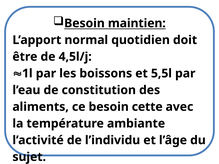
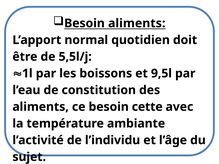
Besoin maintien: maintien -> aliments (137, 23)
4,5l/j: 4,5l/j -> 5,5l/j (75, 57)
5,5l: 5,5l -> 9,5l (161, 74)
